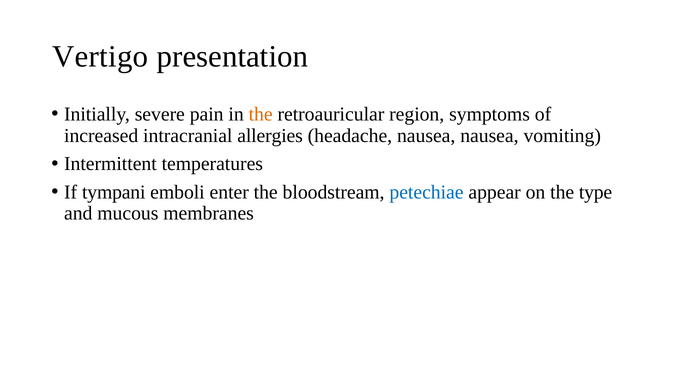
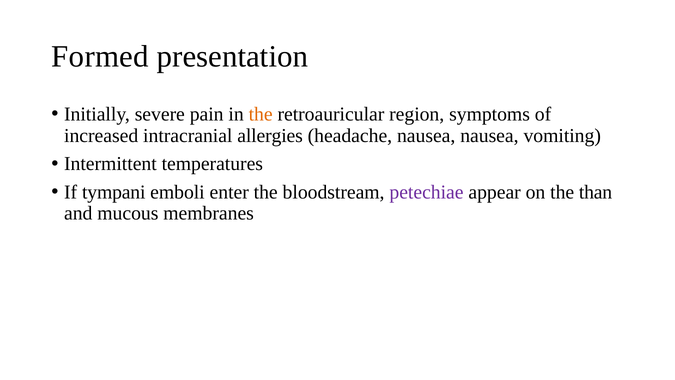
Vertigo: Vertigo -> Formed (100, 57)
petechiae colour: blue -> purple (427, 192)
type: type -> than (596, 192)
